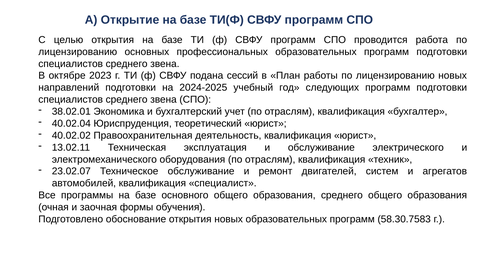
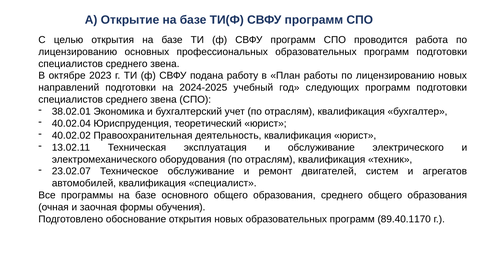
сессий: сессий -> работу (242, 76)
58.30.7583: 58.30.7583 -> 89.40.1170 (404, 220)
